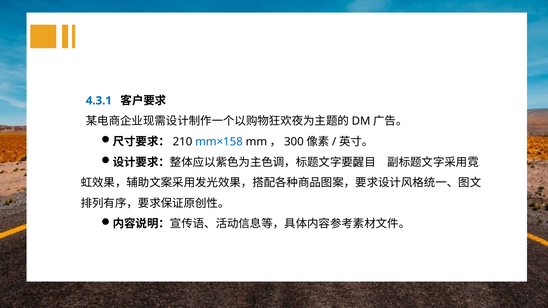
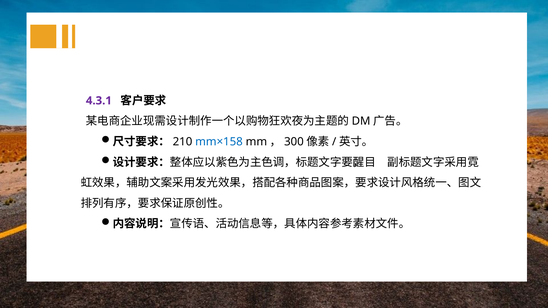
4.3.1 colour: blue -> purple (99, 101)
